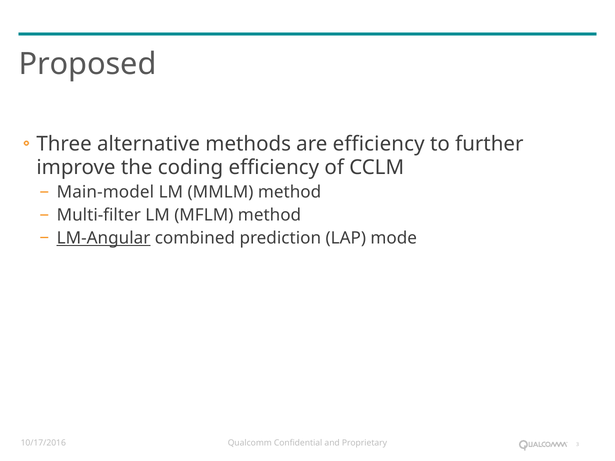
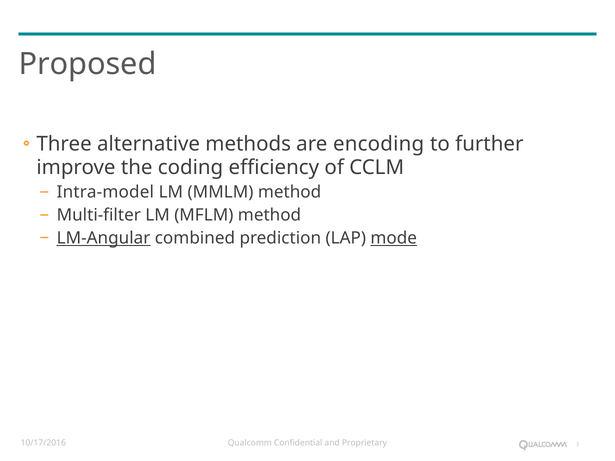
are efficiency: efficiency -> encoding (379, 144)
Main-model: Main-model -> Intra-model (105, 192)
mode underline: none -> present (394, 238)
